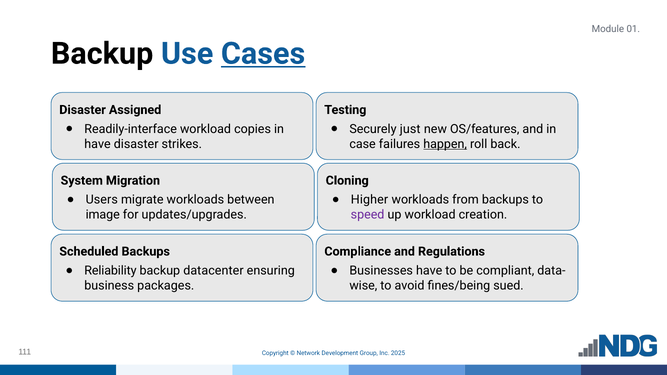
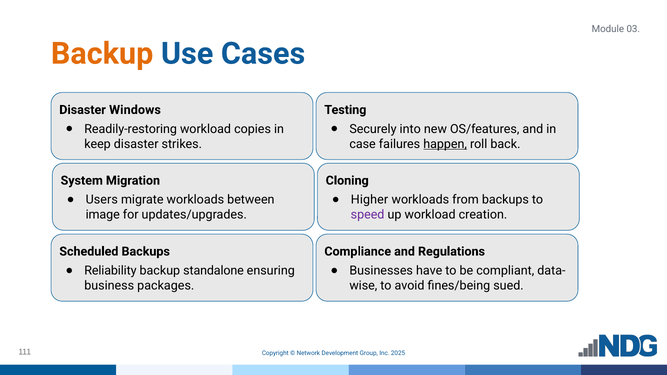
01: 01 -> 03 (633, 29)
Backup colour: black -> orange (102, 54)
Cases underline: present -> none (263, 54)
Assigned: Assigned -> Windows (135, 110)
Readily-interface: Readily-interface -> Readily-restoring (131, 129)
just: just -> into (410, 129)
have: have -> keep (98, 144)
datacenter: datacenter -> standalone (214, 271)
